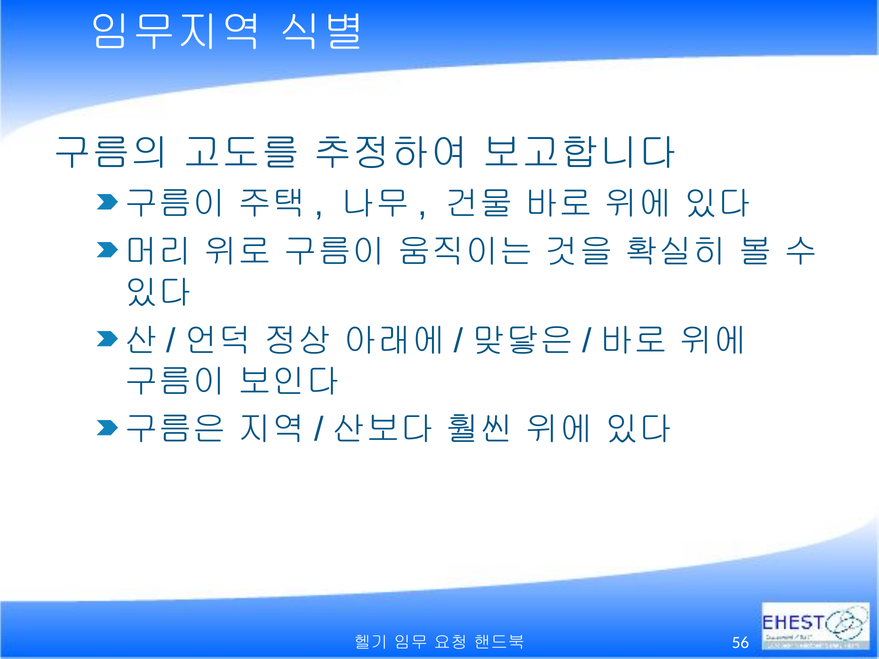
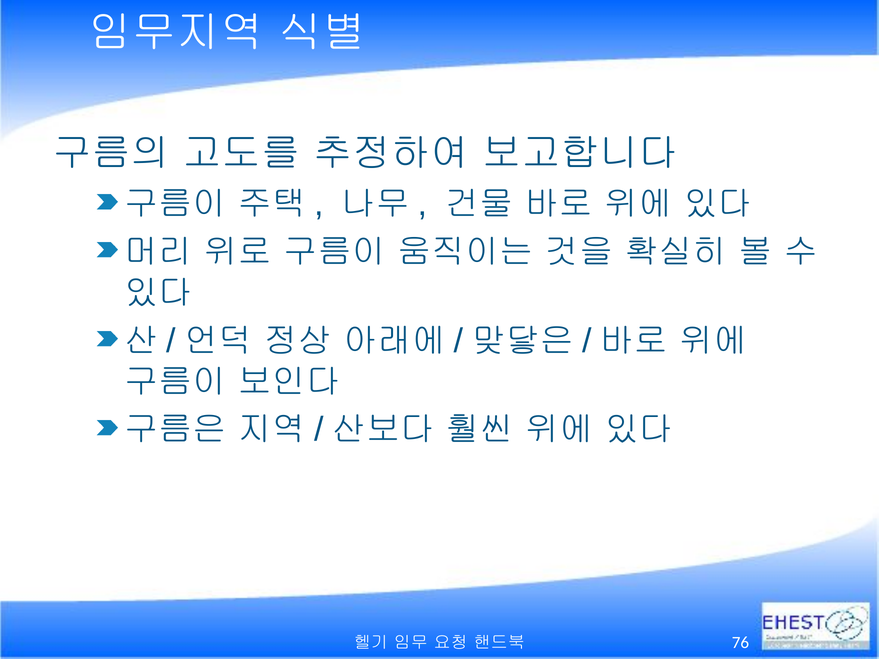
56: 56 -> 76 (740, 643)
